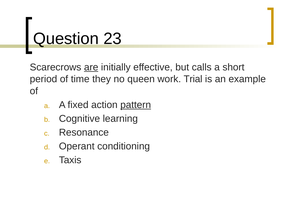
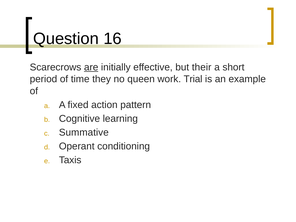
23: 23 -> 16 (113, 39)
calls: calls -> their (202, 67)
pattern underline: present -> none (136, 105)
Resonance: Resonance -> Summative (84, 132)
